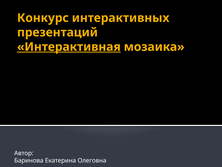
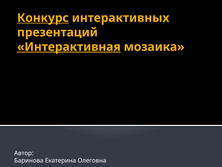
Конкурс underline: none -> present (43, 18)
